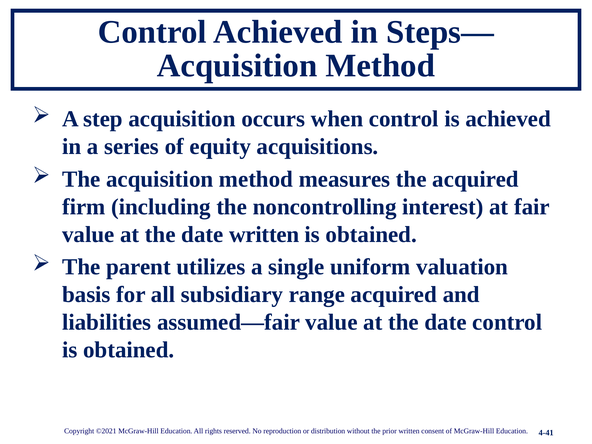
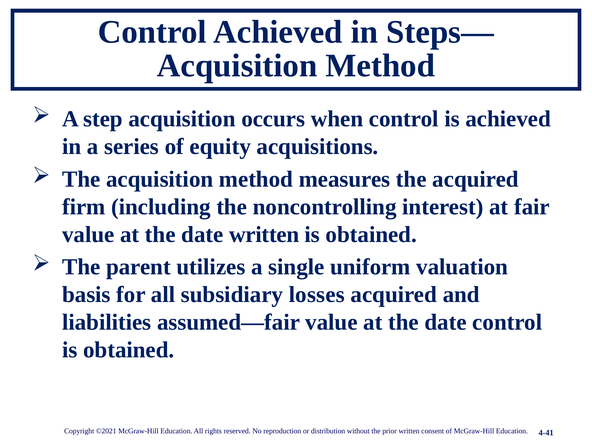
range: range -> losses (317, 295)
